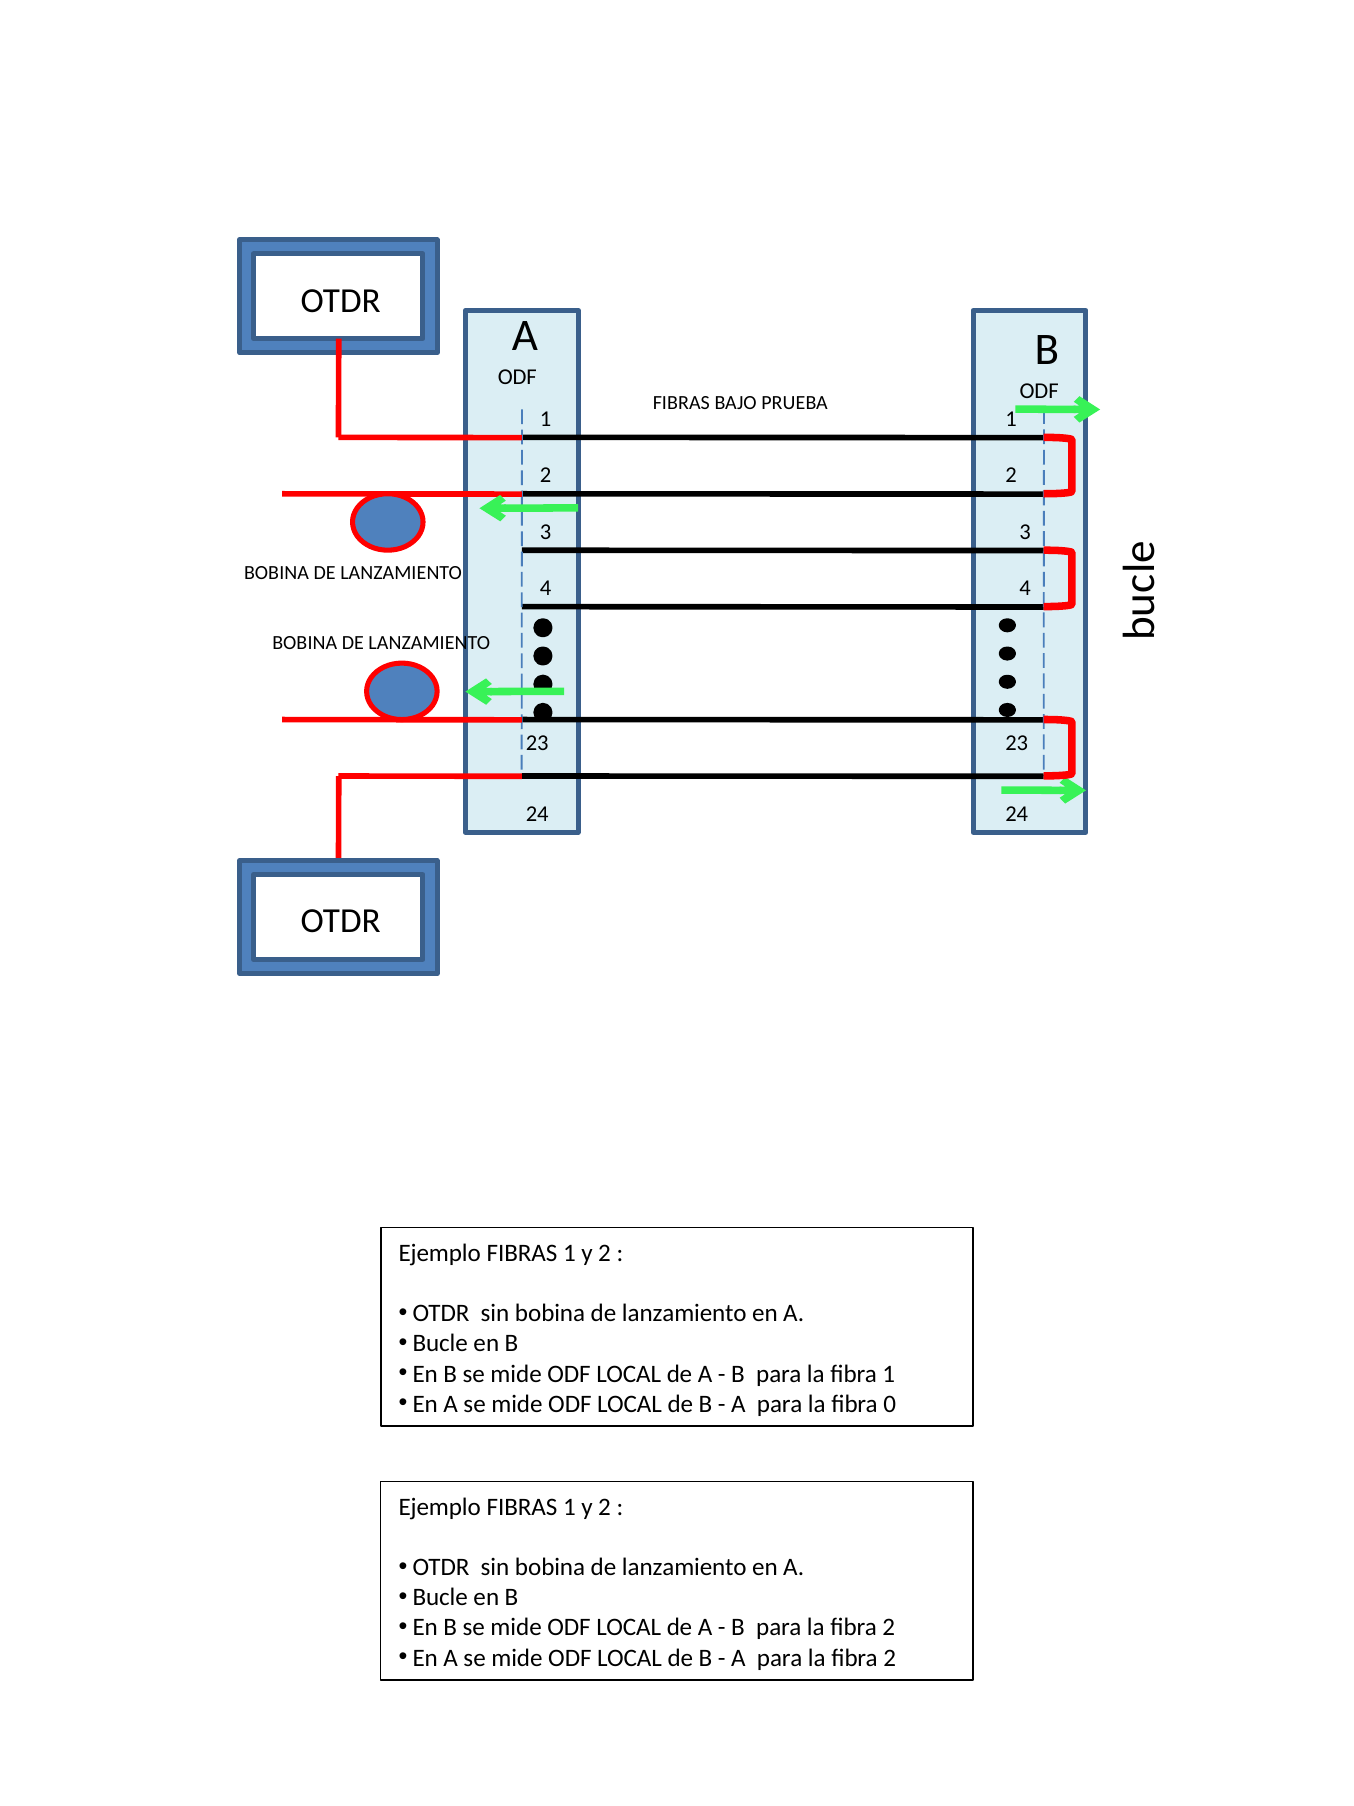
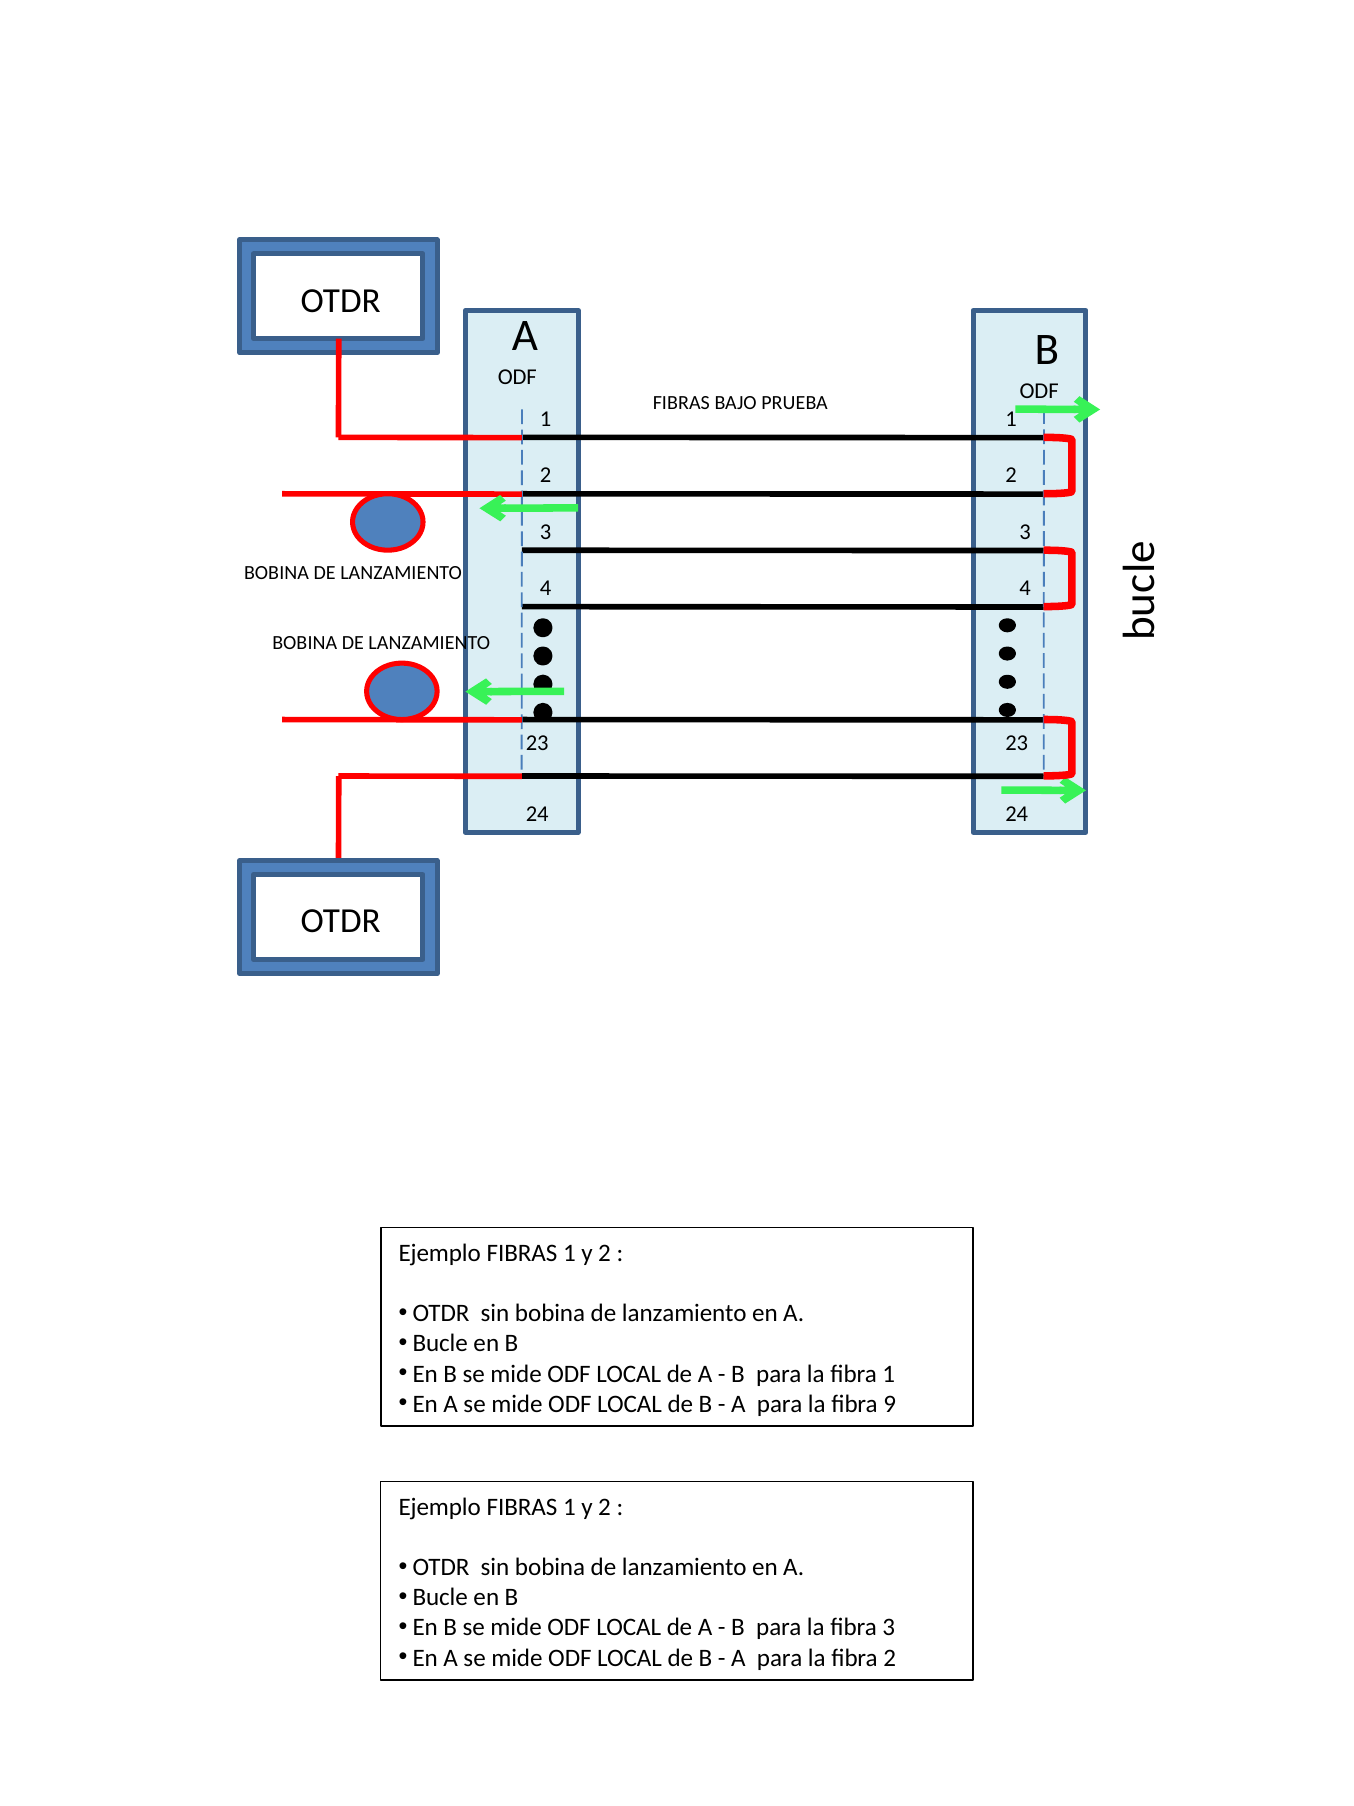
0: 0 -> 9 (890, 1403)
2: 2 -> 3 (889, 1627)
